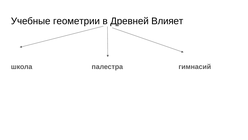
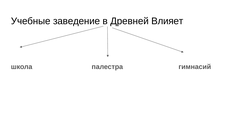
геометрии: геометрии -> заведение (77, 21)
